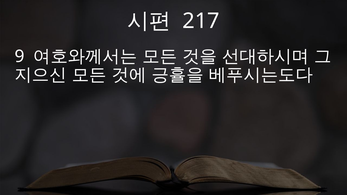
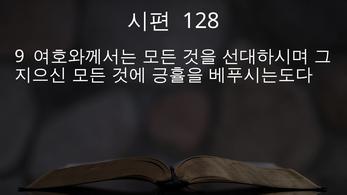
217: 217 -> 128 (201, 21)
